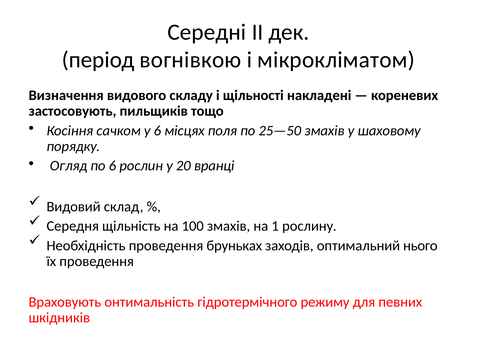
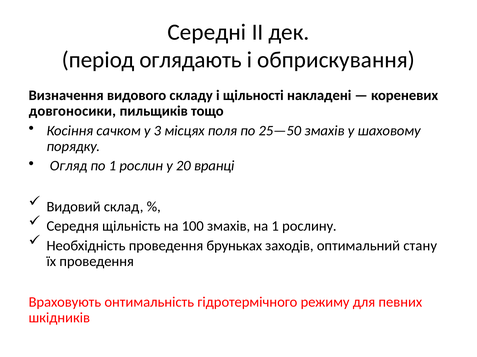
вогнівкою: вогнівкою -> оглядають (191, 60)
мікрокліматом: мікрокліматом -> обприскування (336, 60)
застосовують: застосовують -> довгоносики (72, 111)
у 6: 6 -> 3 (157, 131)
по 6: 6 -> 1 (112, 166)
нього: нього -> стану (420, 246)
